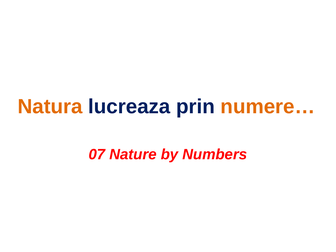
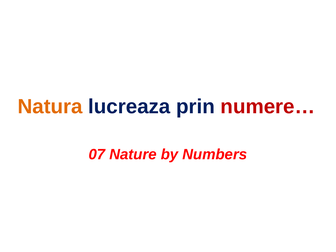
numere… colour: orange -> red (268, 107)
